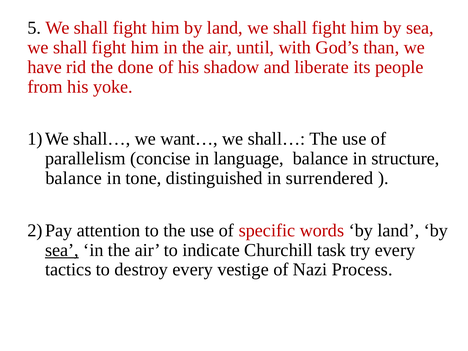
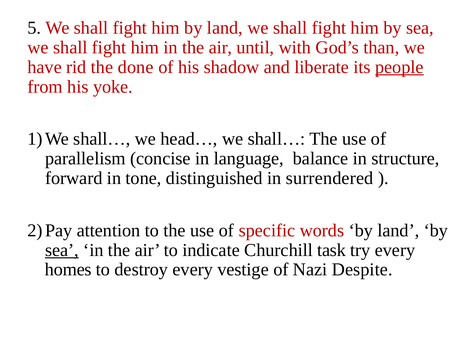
people underline: none -> present (399, 67)
want…: want… -> head… (189, 139)
balance: balance -> forward (74, 178)
tactics: tactics -> homes (68, 270)
Process: Process -> Despite (362, 270)
